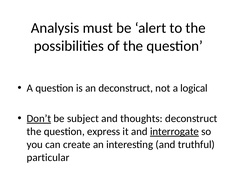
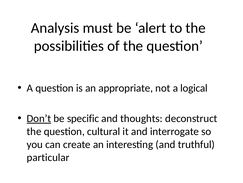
an deconstruct: deconstruct -> appropriate (126, 88)
subject: subject -> specific (83, 118)
express: express -> cultural (104, 131)
interrogate underline: present -> none (175, 131)
